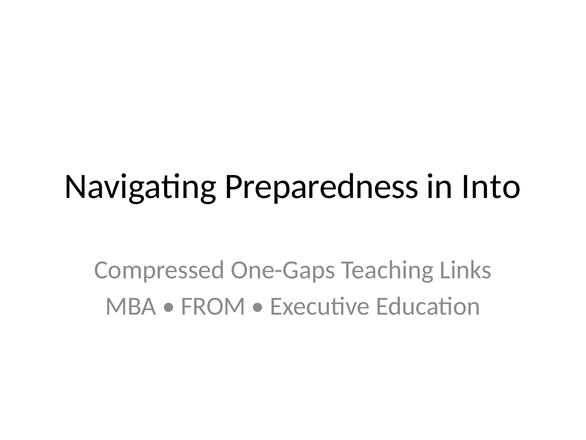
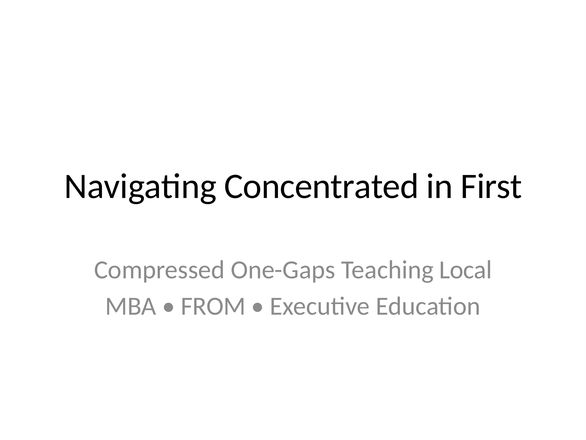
Preparedness: Preparedness -> Concentrated (322, 186)
Into: Into -> First (491, 186)
Links: Links -> Local (466, 269)
